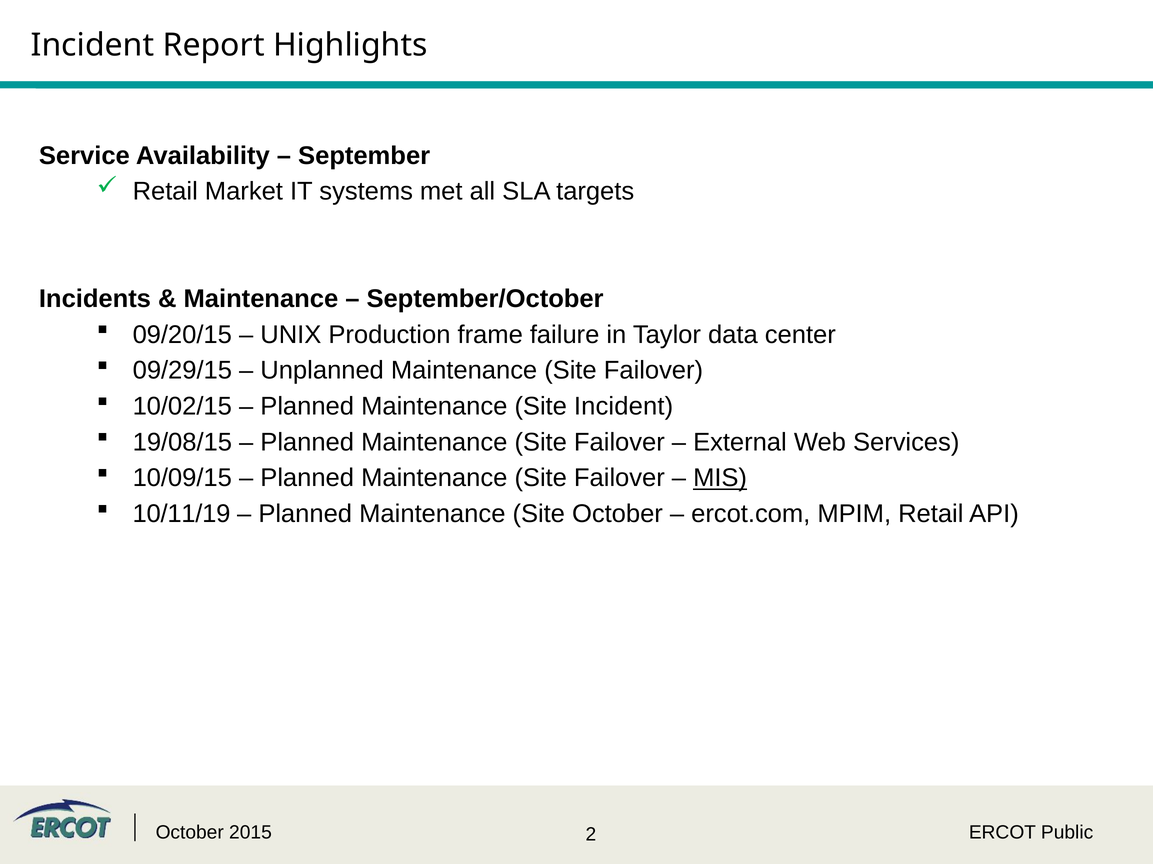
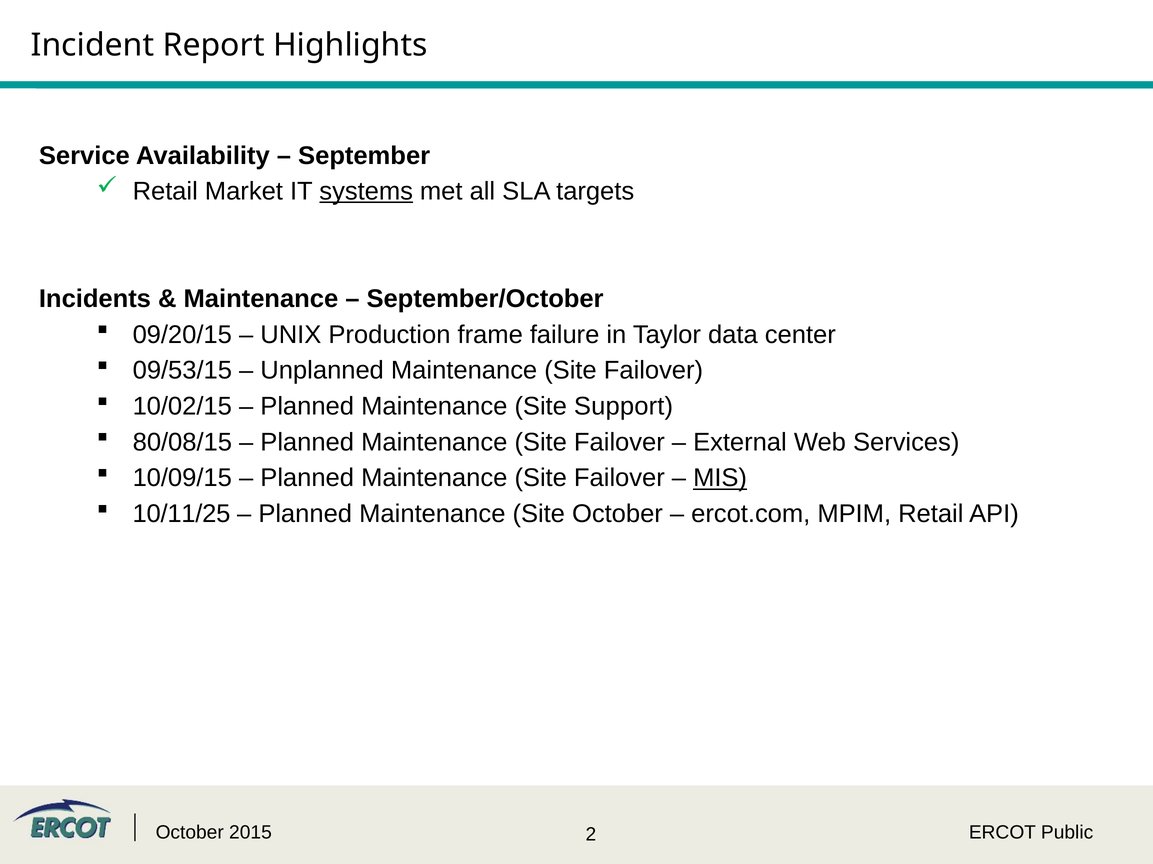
systems underline: none -> present (366, 192)
09/29/15: 09/29/15 -> 09/53/15 (182, 371)
Site Incident: Incident -> Support (624, 407)
19/08/15: 19/08/15 -> 80/08/15 (182, 443)
10/11/19: 10/11/19 -> 10/11/25 (181, 514)
